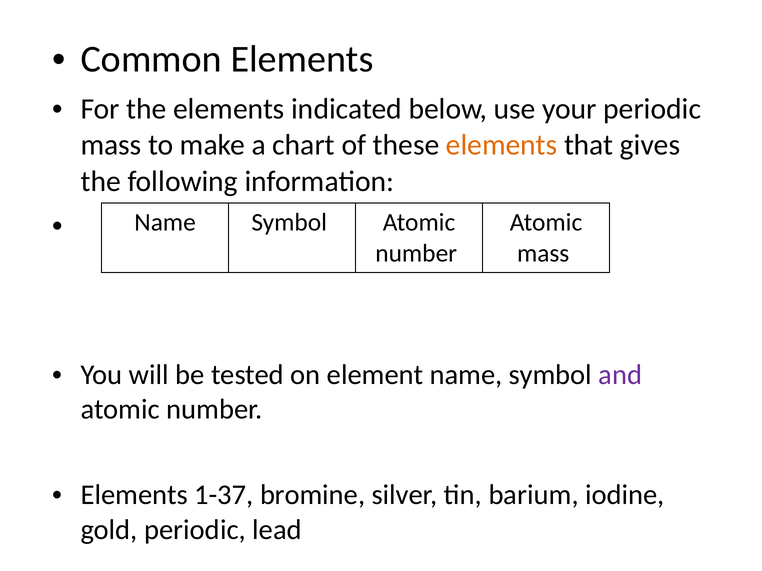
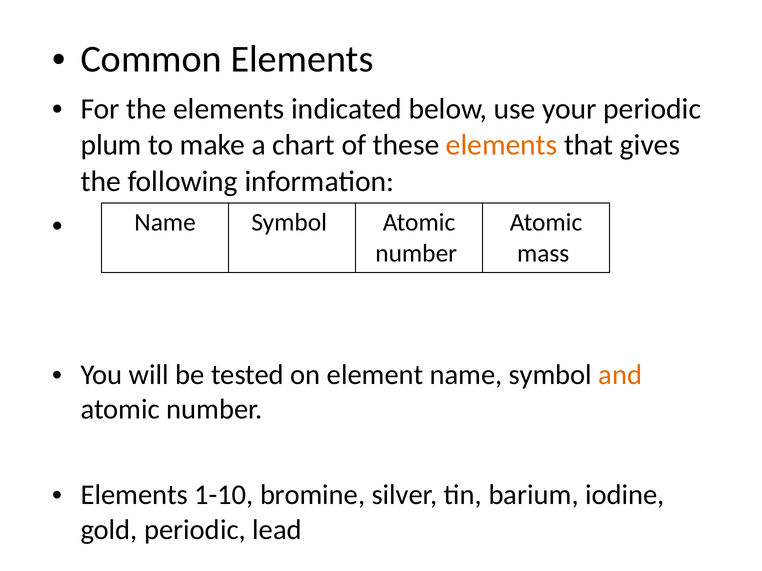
mass: mass -> plum (111, 145)
and colour: purple -> orange (620, 375)
1-37: 1-37 -> 1-10 (224, 495)
